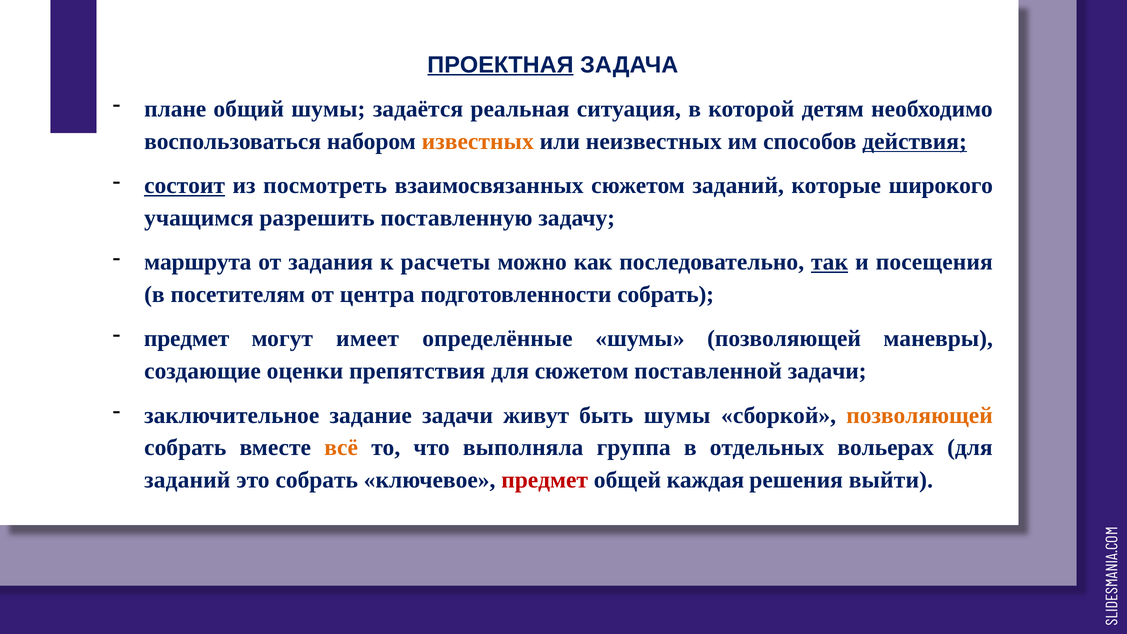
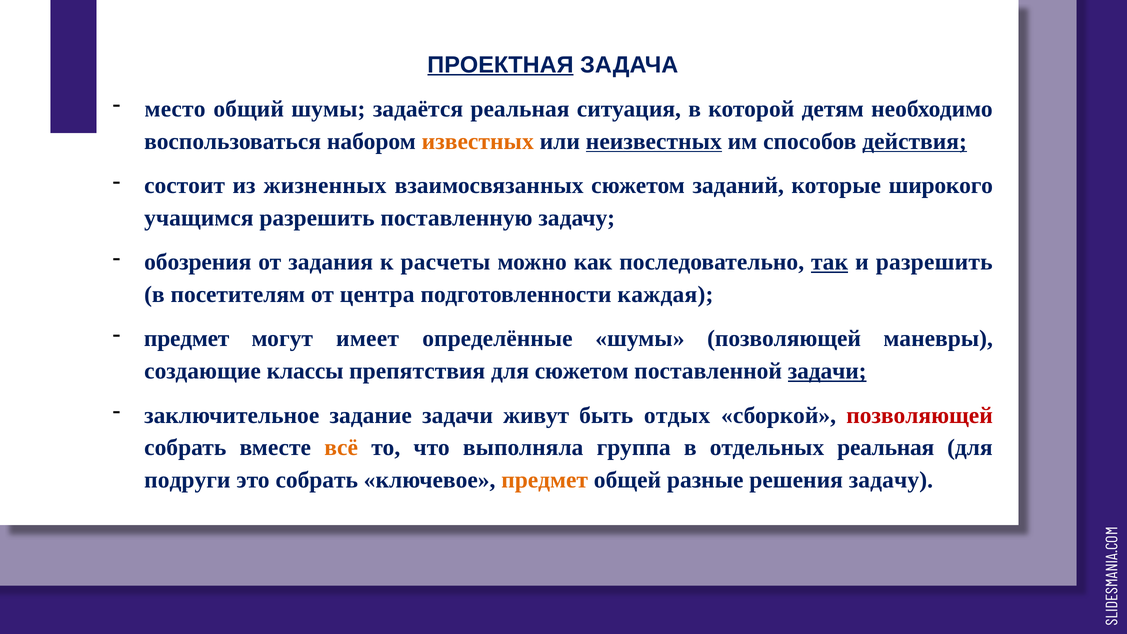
плане: плане -> место (175, 109)
неизвестных underline: none -> present (654, 141)
состоит underline: present -> none (185, 186)
посмотреть: посмотреть -> жизненных (325, 186)
маршрута: маршрута -> обозрения (198, 262)
и посещения: посещения -> разрешить (934, 262)
подготовленности собрать: собрать -> каждая (665, 295)
оценки: оценки -> классы (305, 371)
задачи underline: none -> present (827, 371)
быть шумы: шумы -> отдых (677, 415)
позволяющей colour: orange -> red (920, 415)
отдельных вольерах: вольерах -> реальная (886, 448)
заданий: заданий -> подруги (187, 480)
предмет colour: red -> orange (545, 480)
каждая: каждая -> разные (705, 480)
решения выйти: выйти -> задачу (891, 480)
